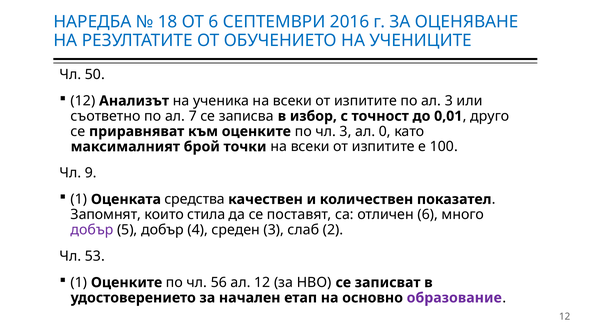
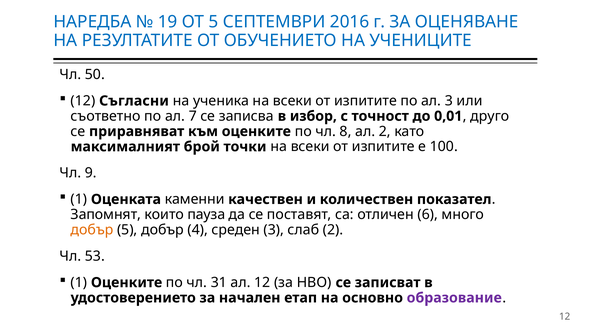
18: 18 -> 19 (168, 22)
ОТ 6: 6 -> 5 (214, 22)
Анализът: Анализът -> Съгласни (134, 101)
чл 3: 3 -> 8 (346, 132)
ал 0: 0 -> 2 (385, 132)
средства: средства -> каменни (195, 200)
стила: стила -> пауза (206, 215)
добър colour: purple -> orange (92, 230)
56: 56 -> 31 (219, 283)
